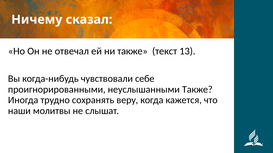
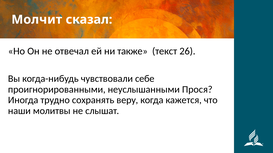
Ничему: Ничему -> Молчит (37, 20)
13: 13 -> 26 (187, 51)
неуслышанными Также: Также -> Прося (197, 90)
